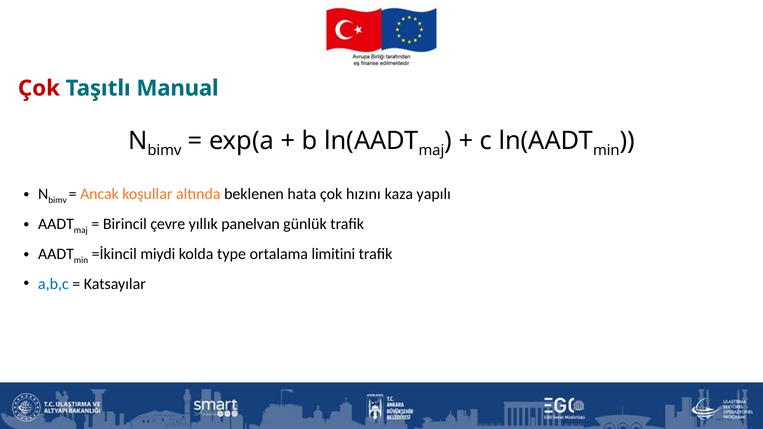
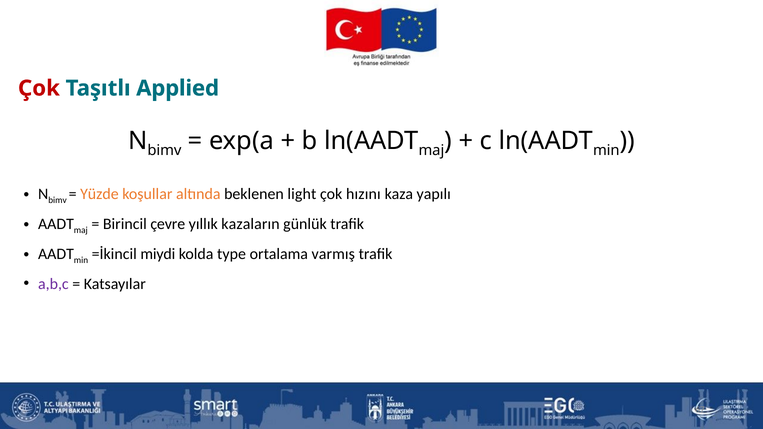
Manual: Manual -> Applied (178, 88)
Ancak: Ancak -> Yüzde (99, 194)
hata: hata -> light (302, 194)
panelvan: panelvan -> kazaların (250, 224)
limitini: limitini -> varmış (333, 254)
a,b,c colour: blue -> purple (53, 284)
